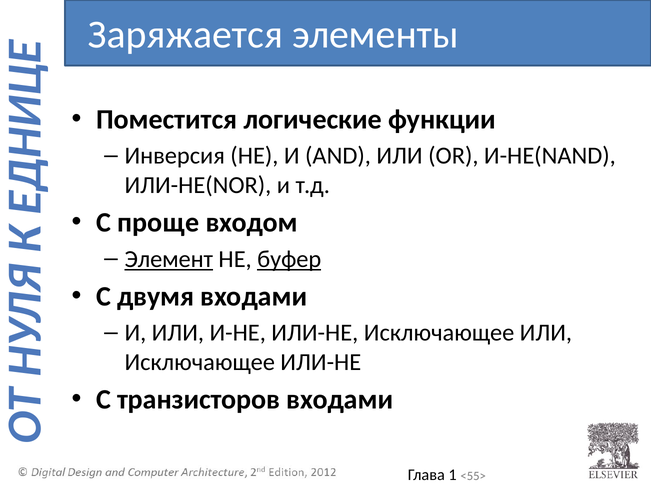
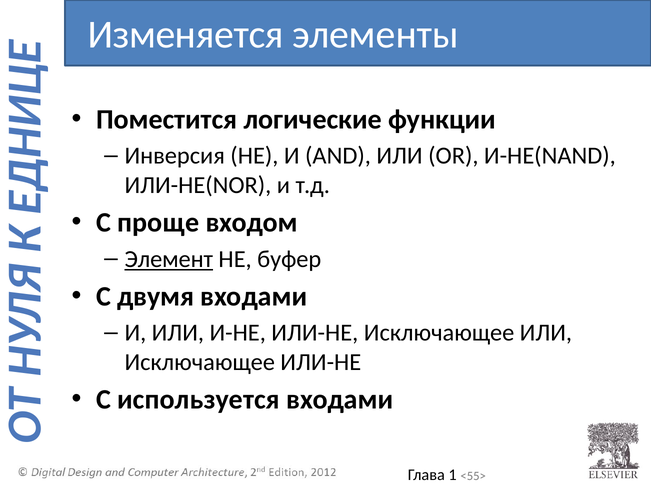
Заряжается: Заряжается -> Изменяется (186, 35)
буфер underline: present -> none (289, 259)
транзисторов: транзисторов -> используется (199, 400)
